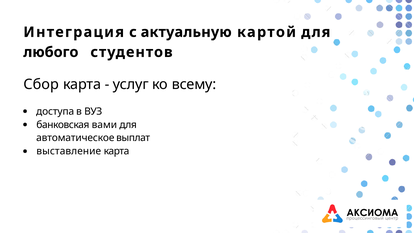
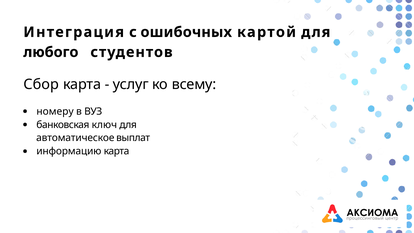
актуальную: актуальную -> ошибочных (186, 32)
доступа: доступа -> номеру (55, 111)
вами: вами -> ключ (104, 125)
выставление: выставление -> информацию (69, 151)
